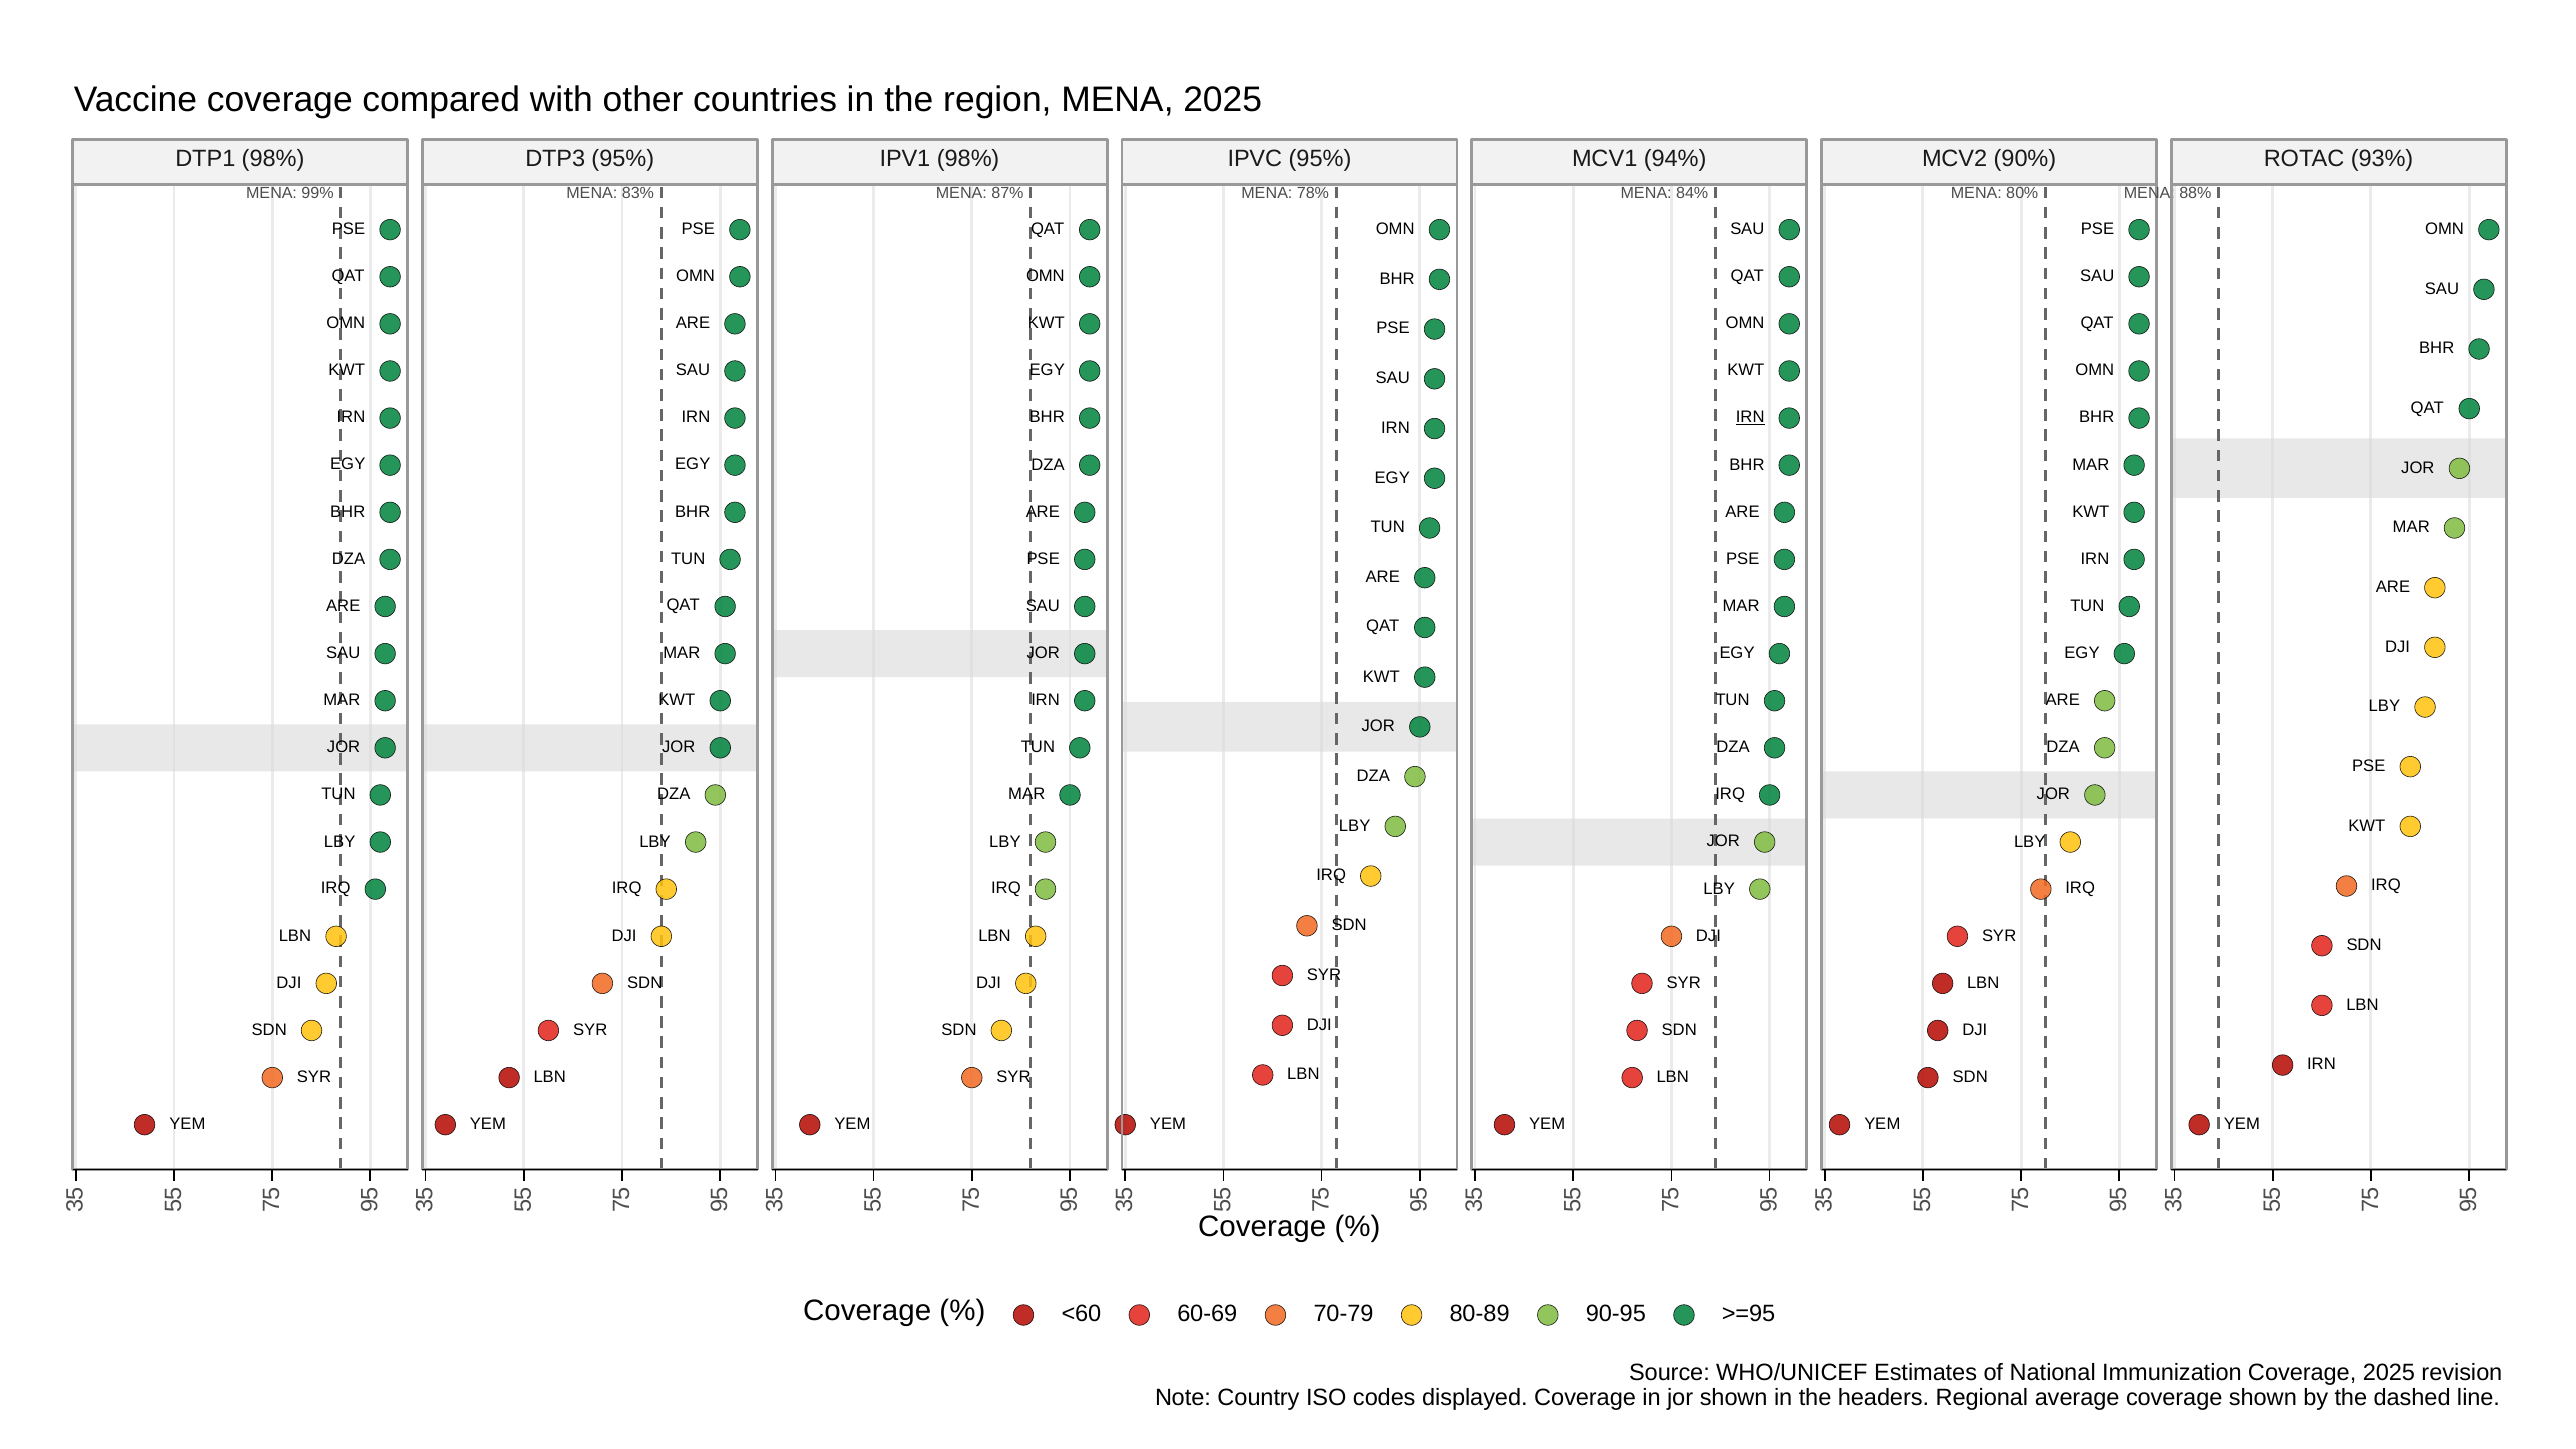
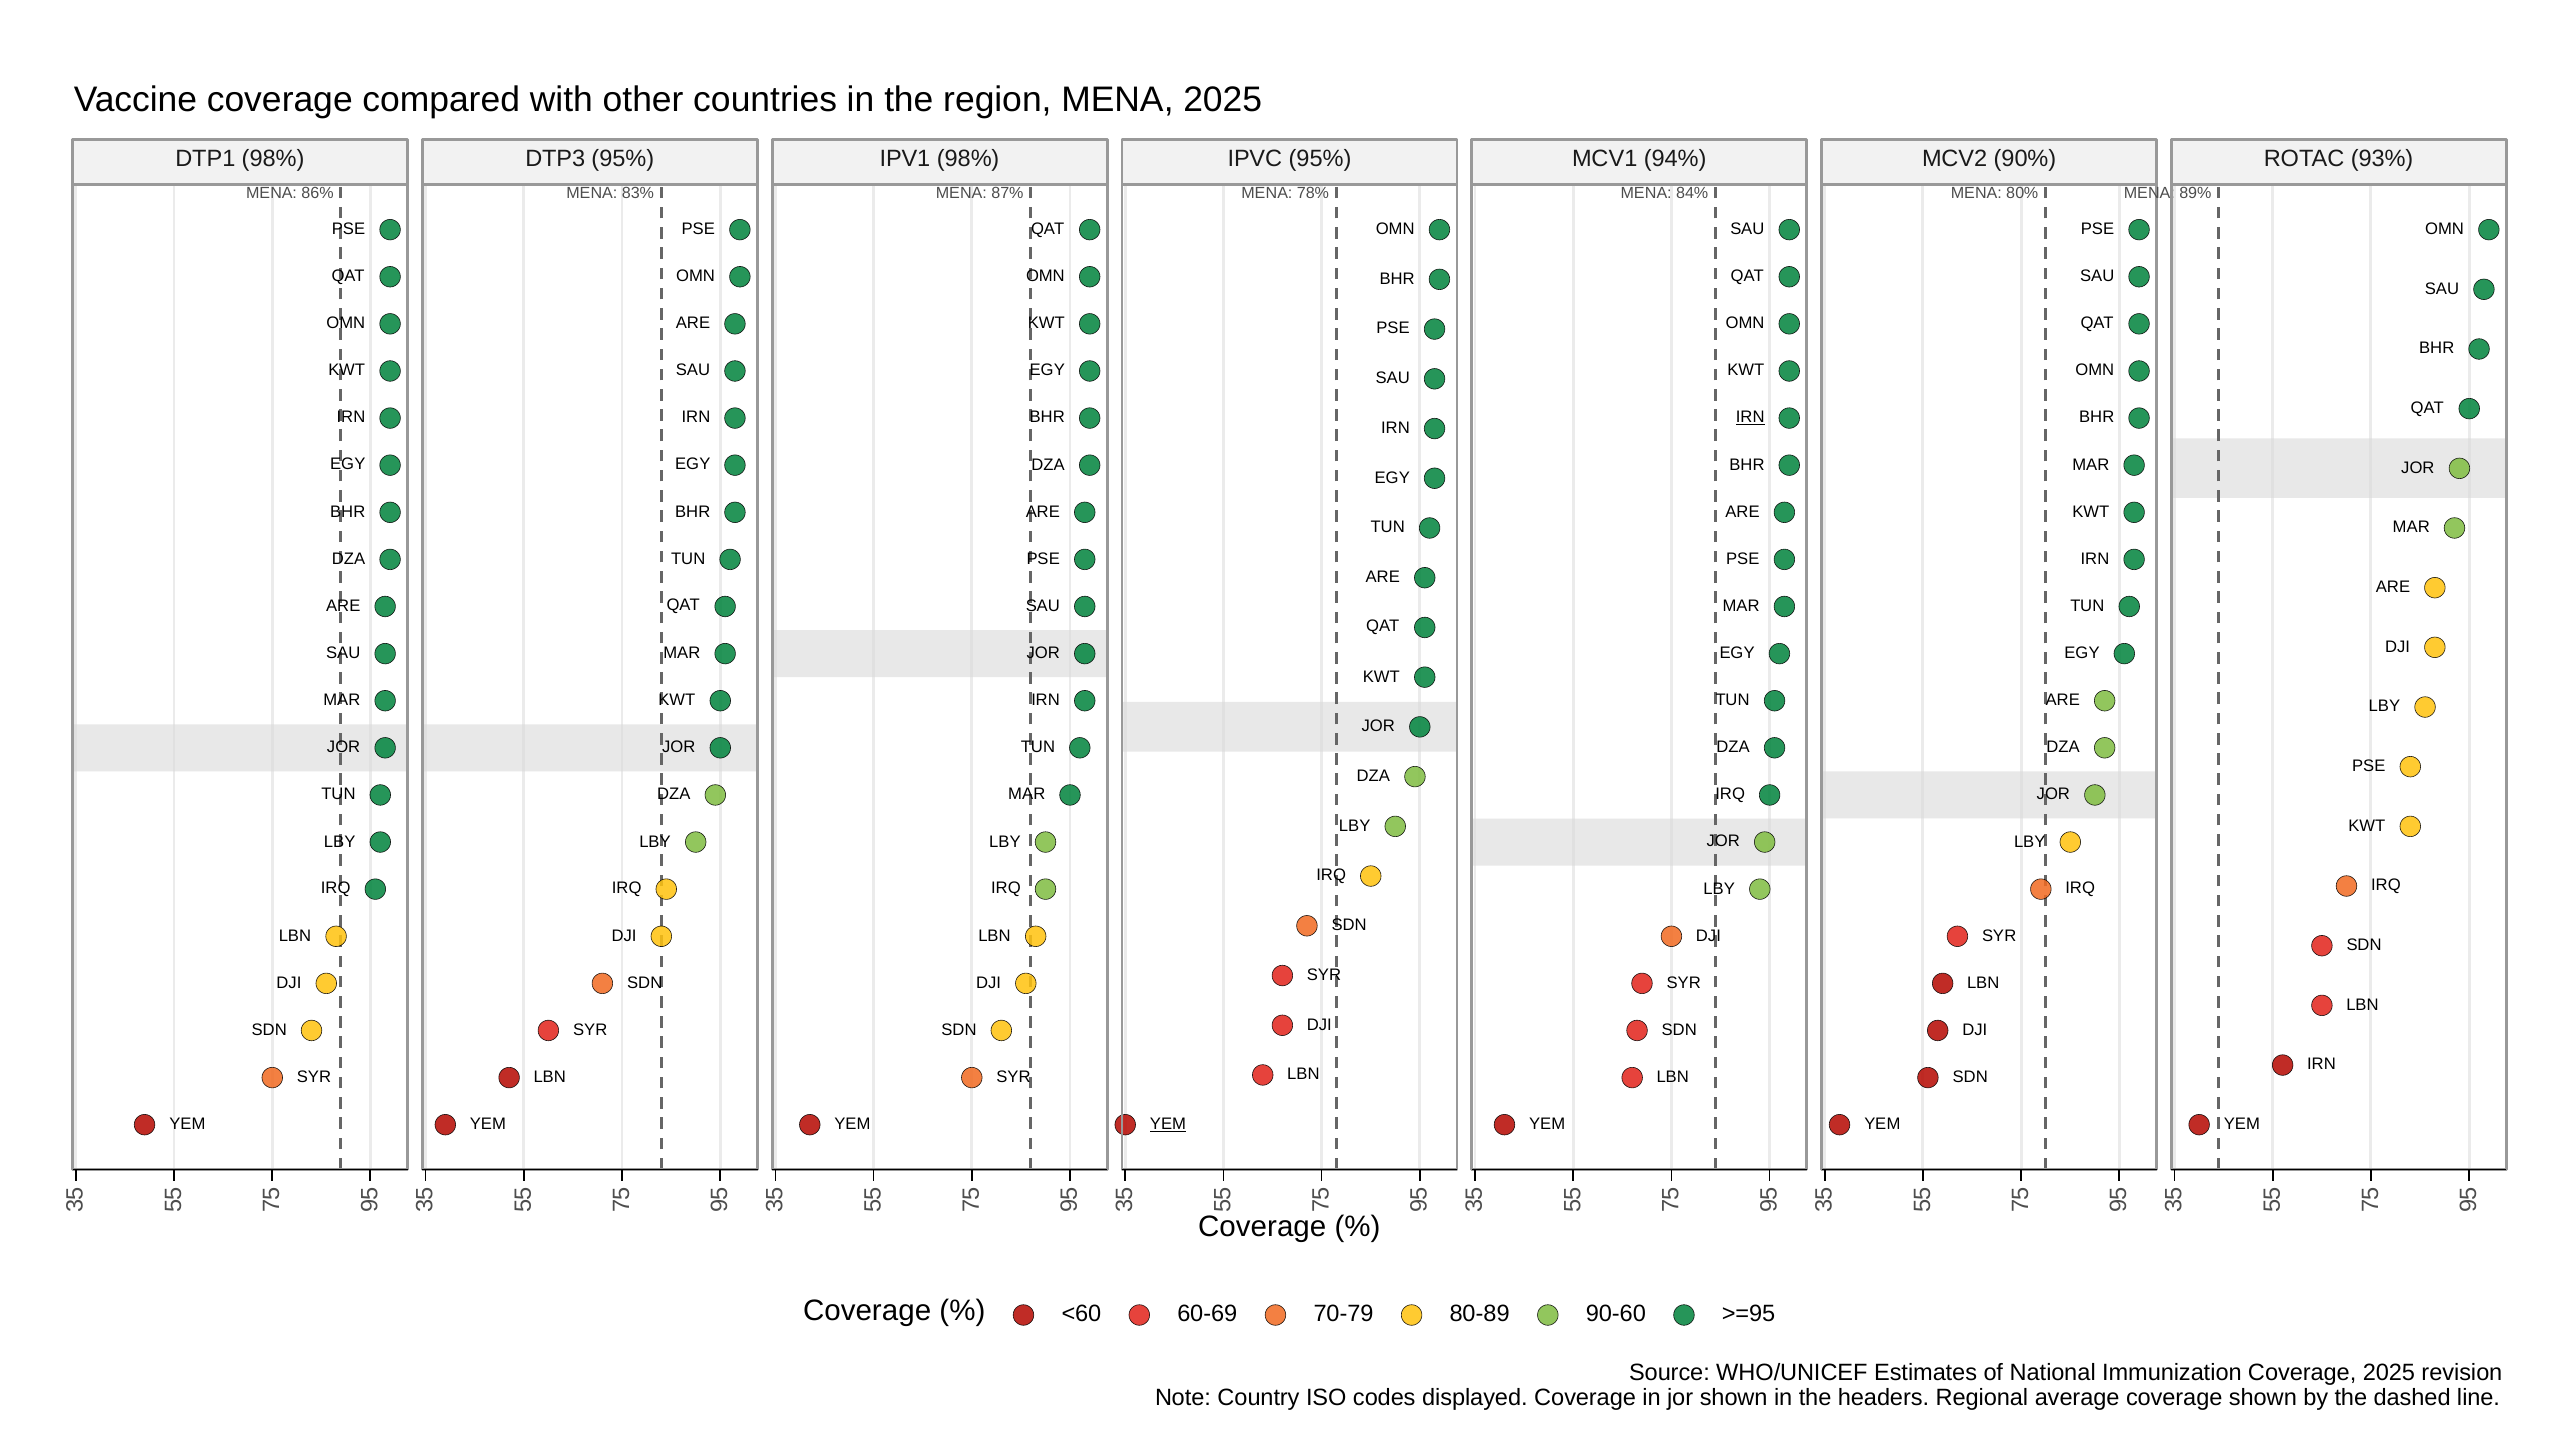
99%: 99% -> 86% (318, 193)
88%: 88% -> 89% (2195, 193)
YEM underline: none -> present (1168, 1124)
90-95: 90-95 -> 90-60 (1616, 1314)
